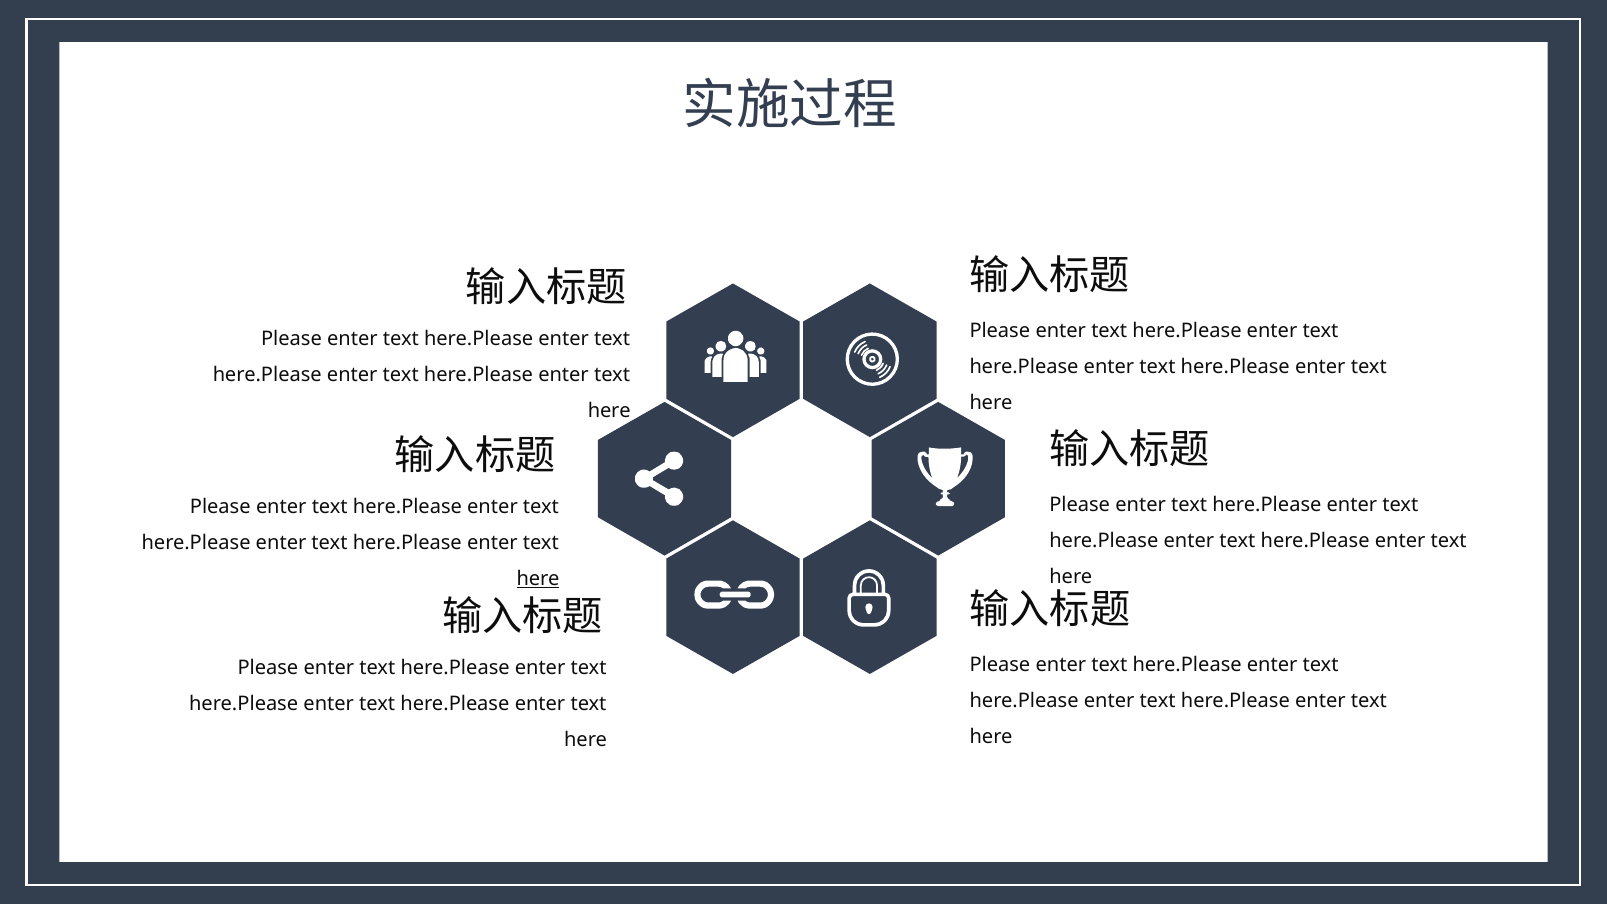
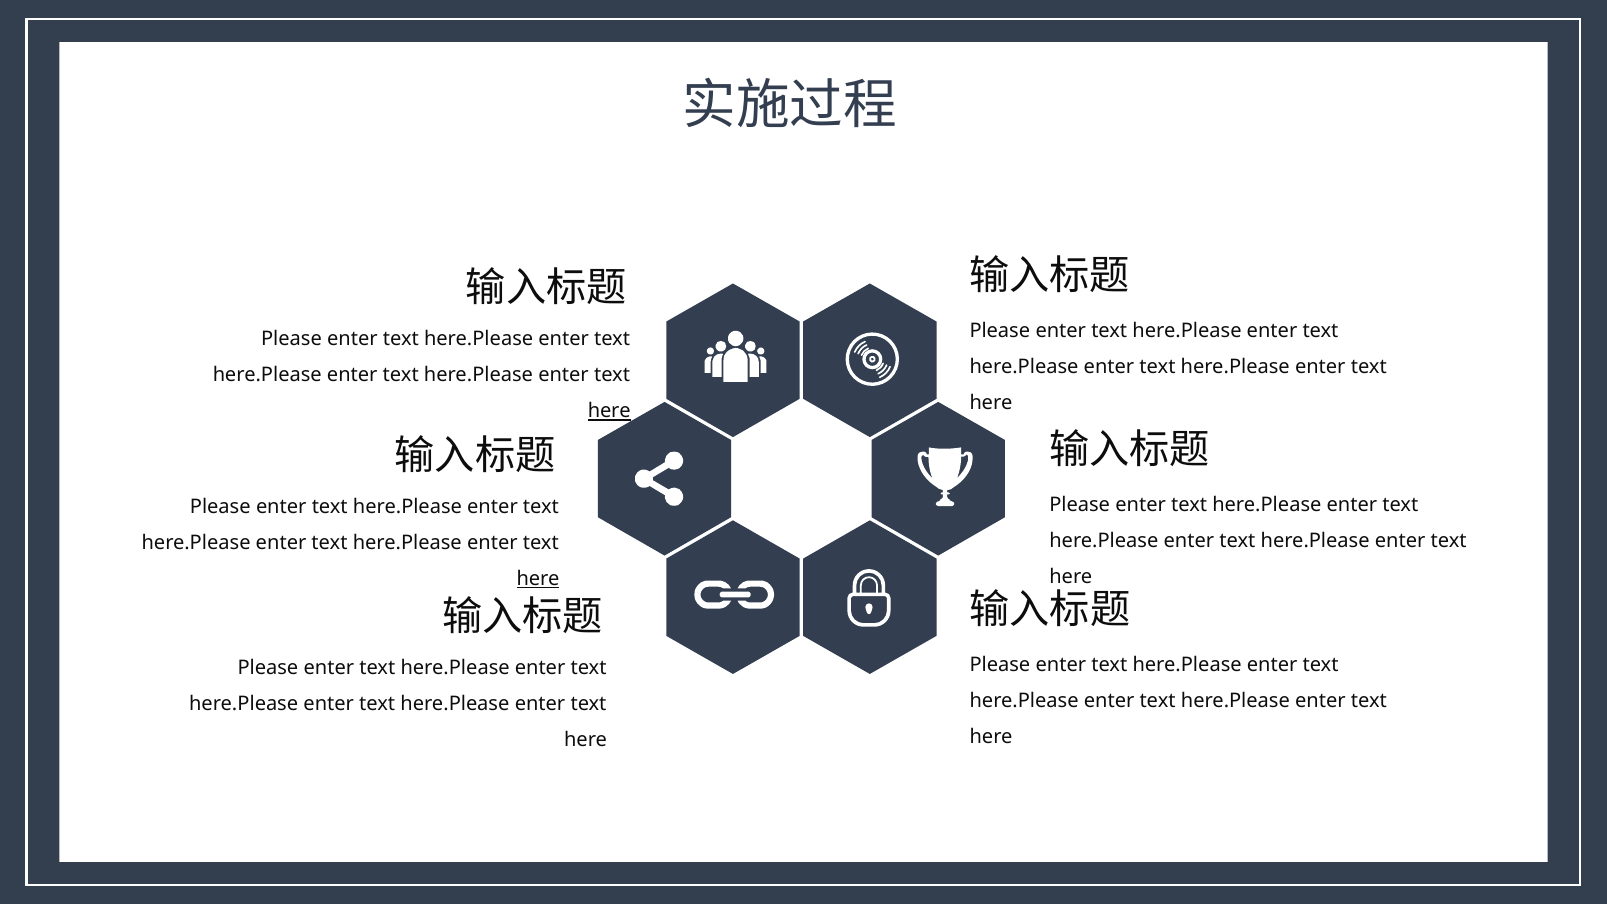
here underline: none -> present (609, 411)
